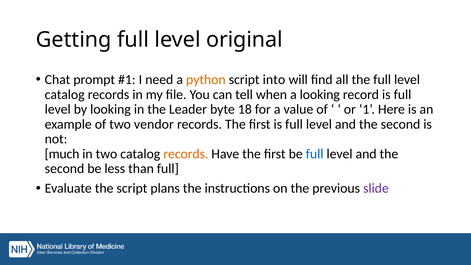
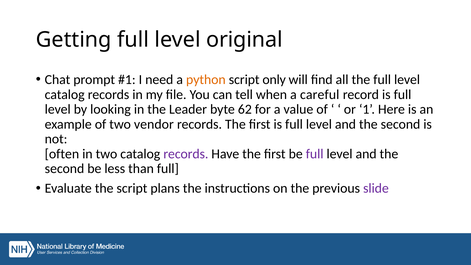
into: into -> only (274, 80)
a looking: looking -> careful (320, 94)
18: 18 -> 62 (245, 109)
much: much -> often (62, 154)
records colour: orange -> purple (186, 154)
full colour: blue -> purple (315, 154)
